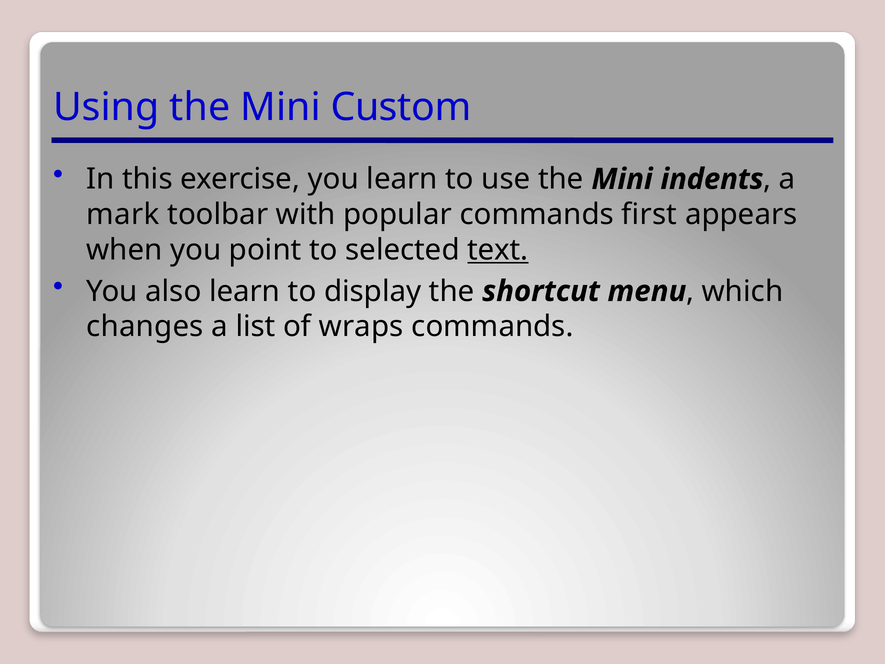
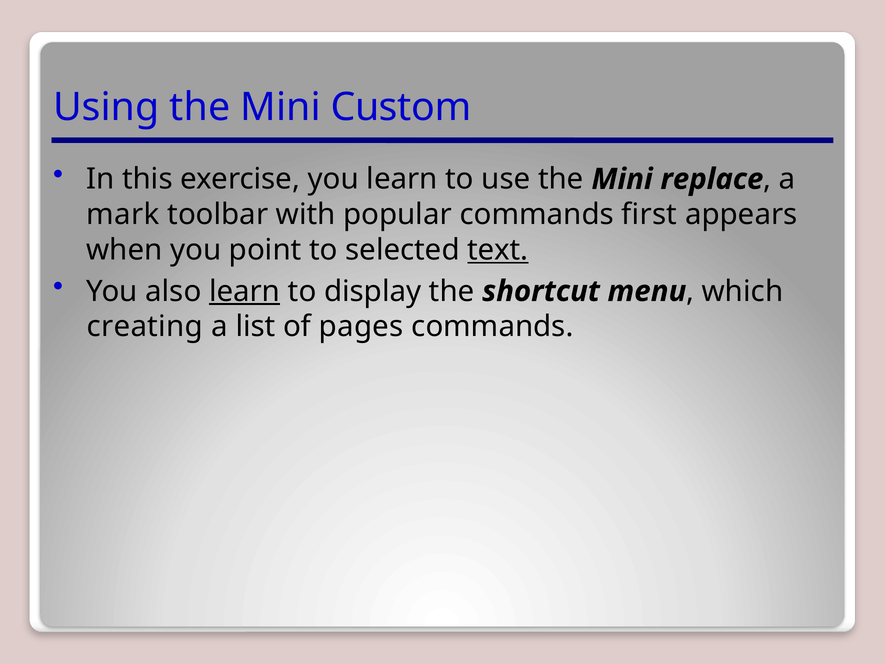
indents: indents -> replace (712, 179)
learn underline: none -> present (245, 291)
changes: changes -> creating (145, 327)
wraps: wraps -> pages (361, 327)
